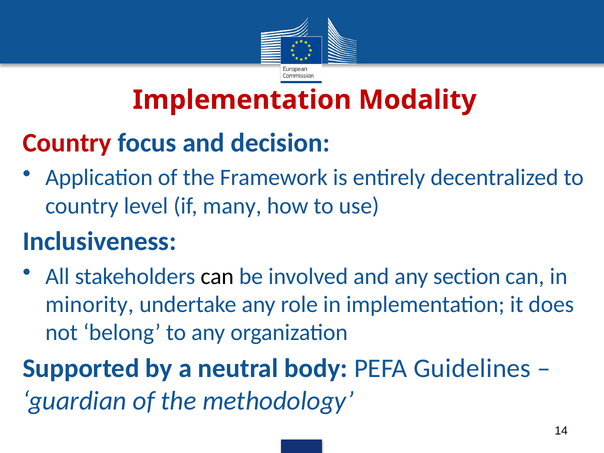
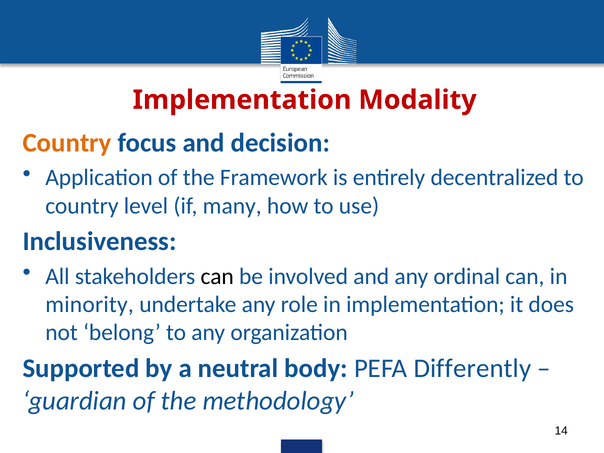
Country colour: red -> orange (67, 143)
section: section -> ordinal (467, 276)
Guidelines: Guidelines -> Differently (472, 368)
